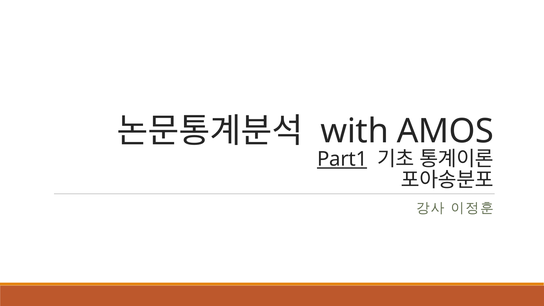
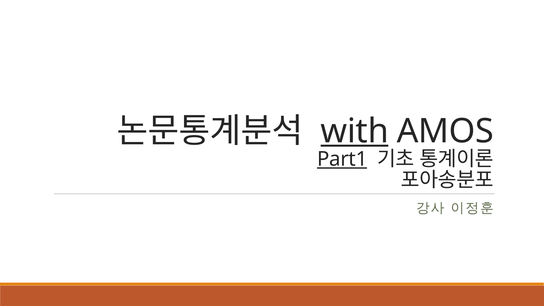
with underline: none -> present (355, 131)
